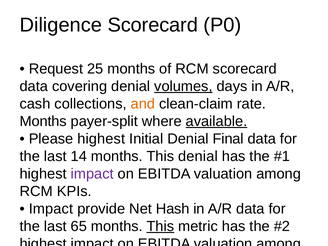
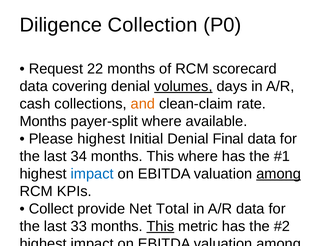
Diligence Scorecard: Scorecard -> Collection (153, 25)
25: 25 -> 22 (95, 69)
available underline: present -> none (217, 121)
14: 14 -> 34 (79, 156)
This denial: denial -> where (198, 156)
impact colour: purple -> blue (92, 174)
among underline: none -> present (279, 174)
Impact: Impact -> Collect (51, 209)
Hash: Hash -> Total (173, 209)
65: 65 -> 33 (79, 226)
